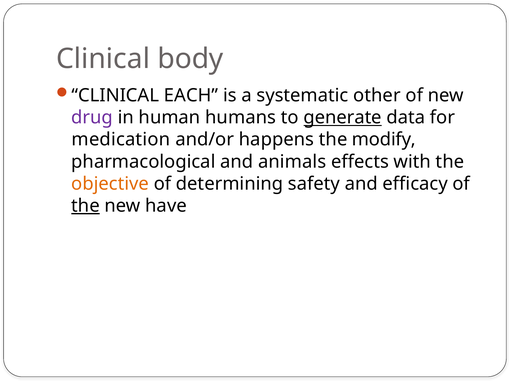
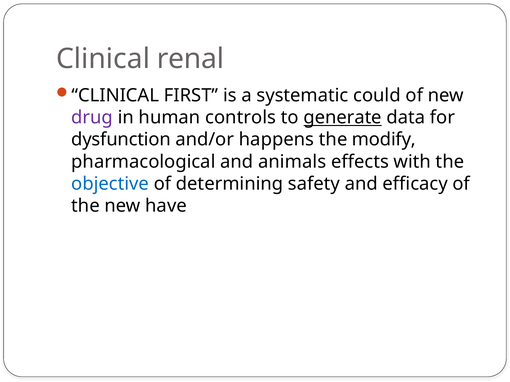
body: body -> renal (190, 59)
EACH: EACH -> FIRST (191, 96)
other: other -> could (377, 96)
humans: humans -> controls (241, 118)
medication: medication -> dysfunction (121, 140)
objective colour: orange -> blue (110, 184)
the underline: present -> none (86, 206)
